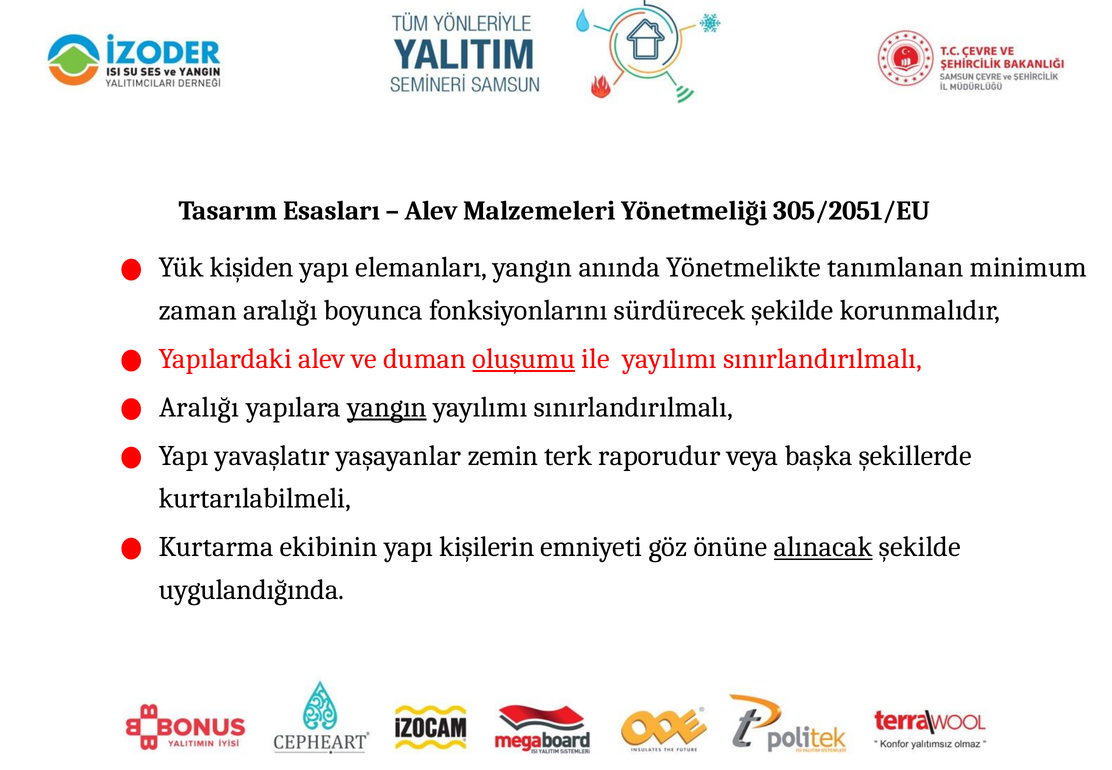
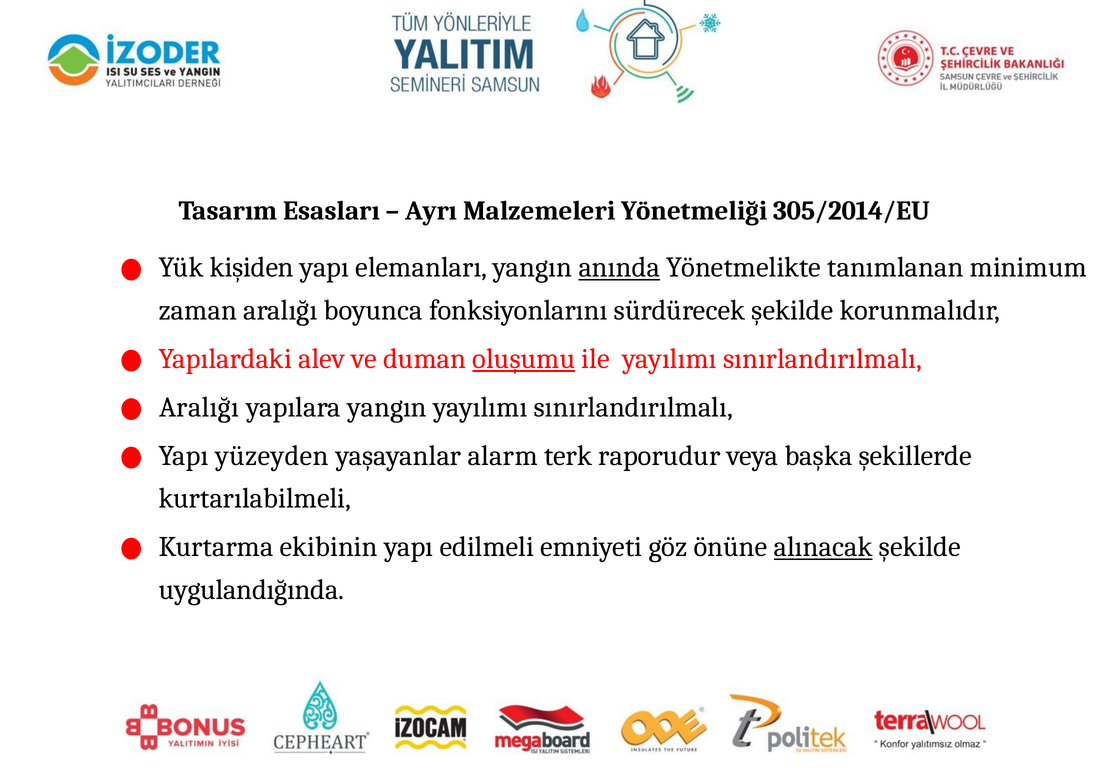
Alev: Alev -> Ayrı (431, 211)
305/2051/EU: 305/2051/EU -> 305/2014/EU (852, 211)
anında underline: none -> present (619, 268)
yangın underline: present -> none (387, 407)
yavaşlatır: yavaşlatır -> yüzeyden (272, 456)
zemin: zemin -> alarm (503, 456)
kişilerin: kişilerin -> edilmeli (487, 547)
